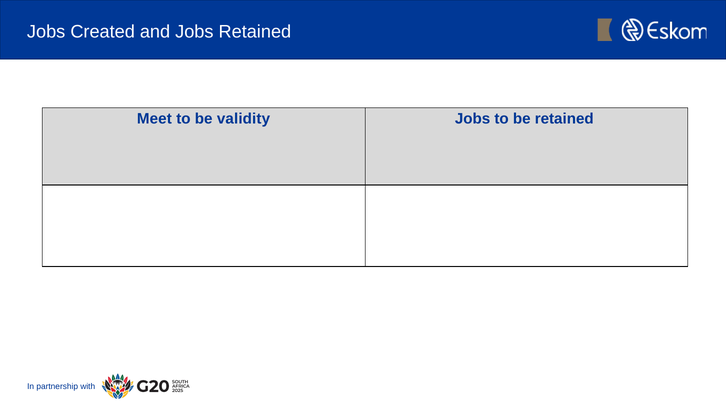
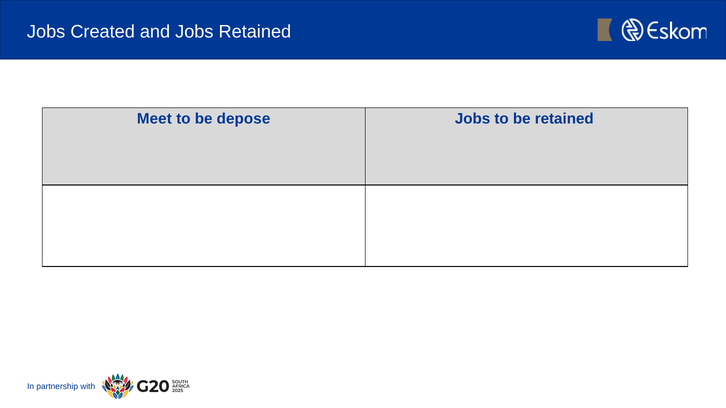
validity: validity -> depose (243, 119)
